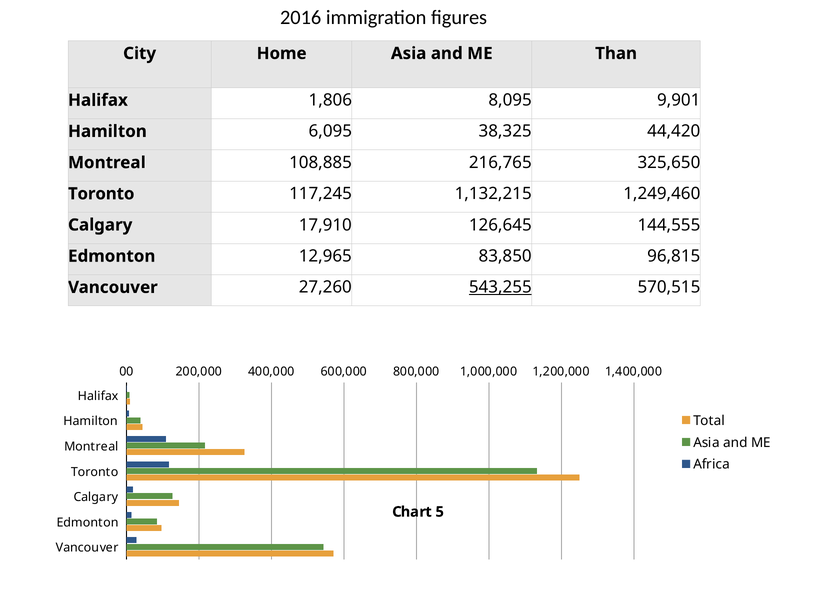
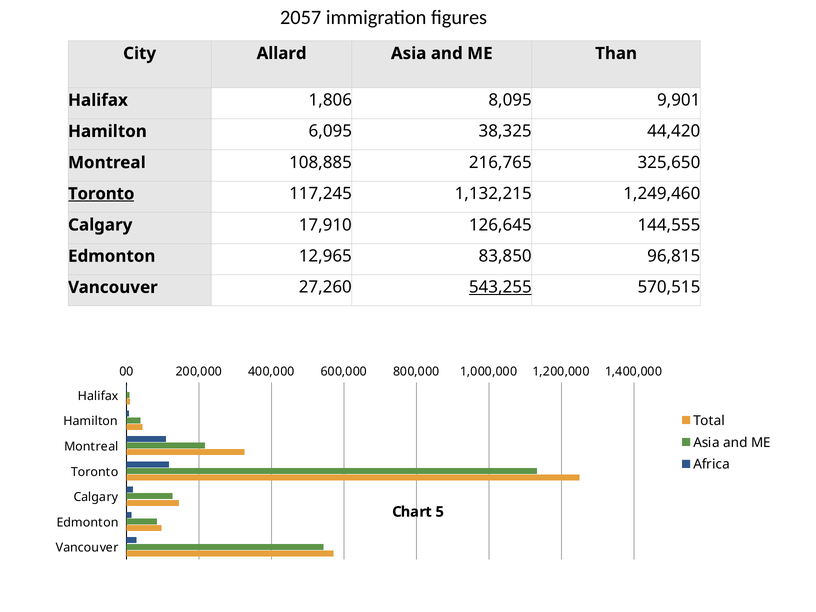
2016: 2016 -> 2057 (301, 18)
Home: Home -> Allard (282, 53)
Toronto underline: none -> present (101, 194)
